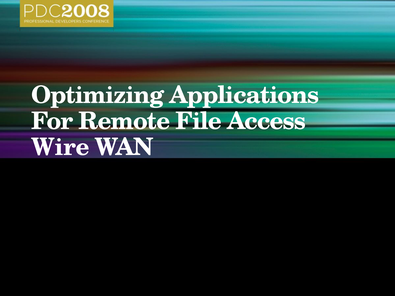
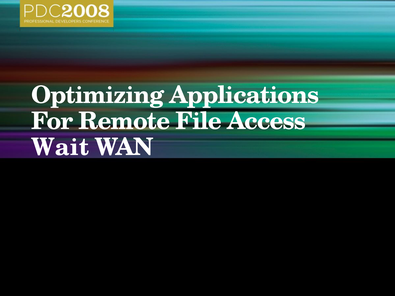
Wire: Wire -> Wait (60, 147)
